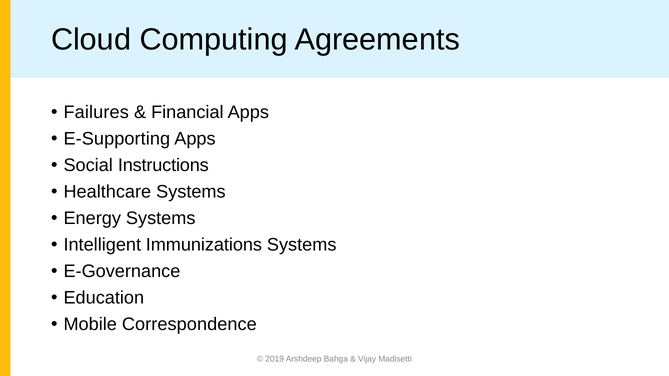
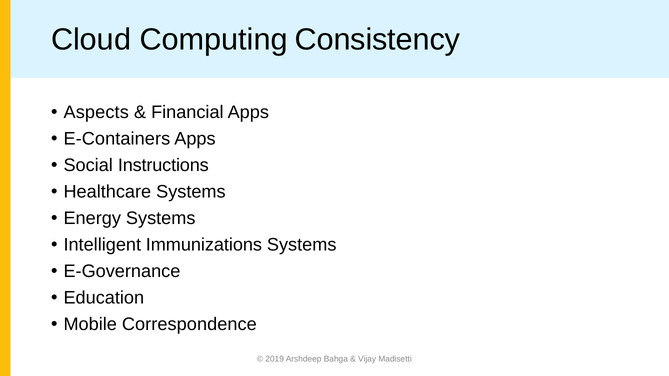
Agreements: Agreements -> Consistency (377, 40)
Failures: Failures -> Aspects (96, 112)
E-Supporting: E-Supporting -> E-Containers (117, 139)
